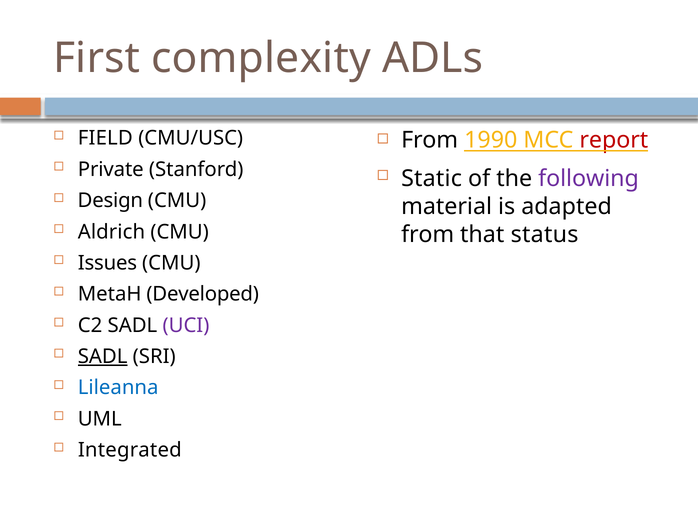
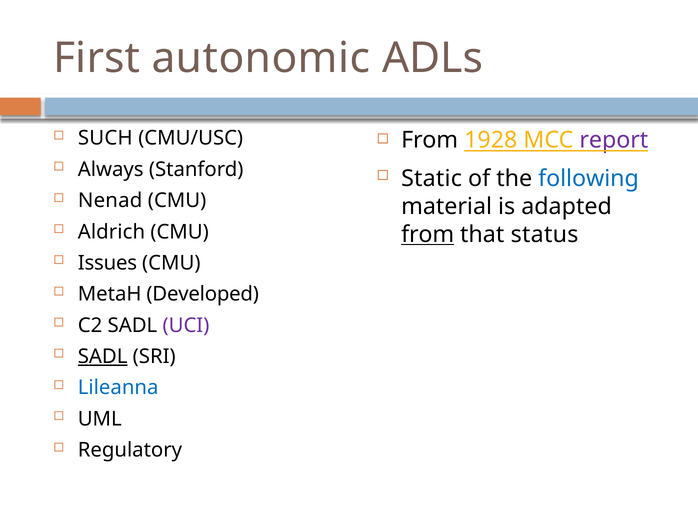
complexity: complexity -> autonomic (261, 58)
FIELD: FIELD -> SUCH (105, 138)
1990: 1990 -> 1928 (491, 140)
report colour: red -> purple (614, 140)
Private: Private -> Always (111, 170)
following colour: purple -> blue (589, 179)
Design: Design -> Nenad (110, 201)
from underline: none -> present (428, 235)
Integrated: Integrated -> Regulatory (130, 451)
